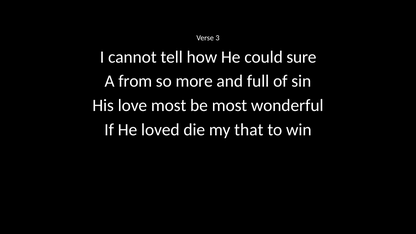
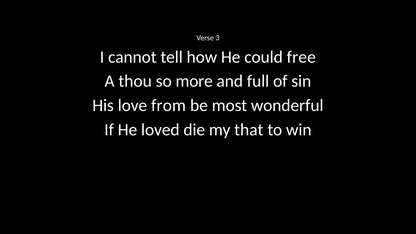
sure: sure -> free (301, 57)
from: from -> thou (135, 81)
love most: most -> from (169, 105)
